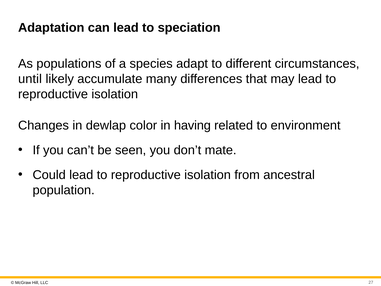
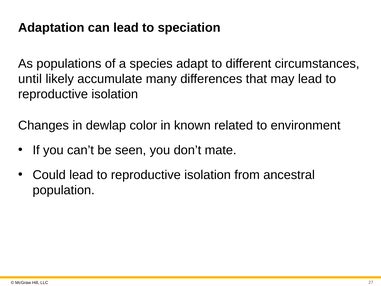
having: having -> known (192, 125)
